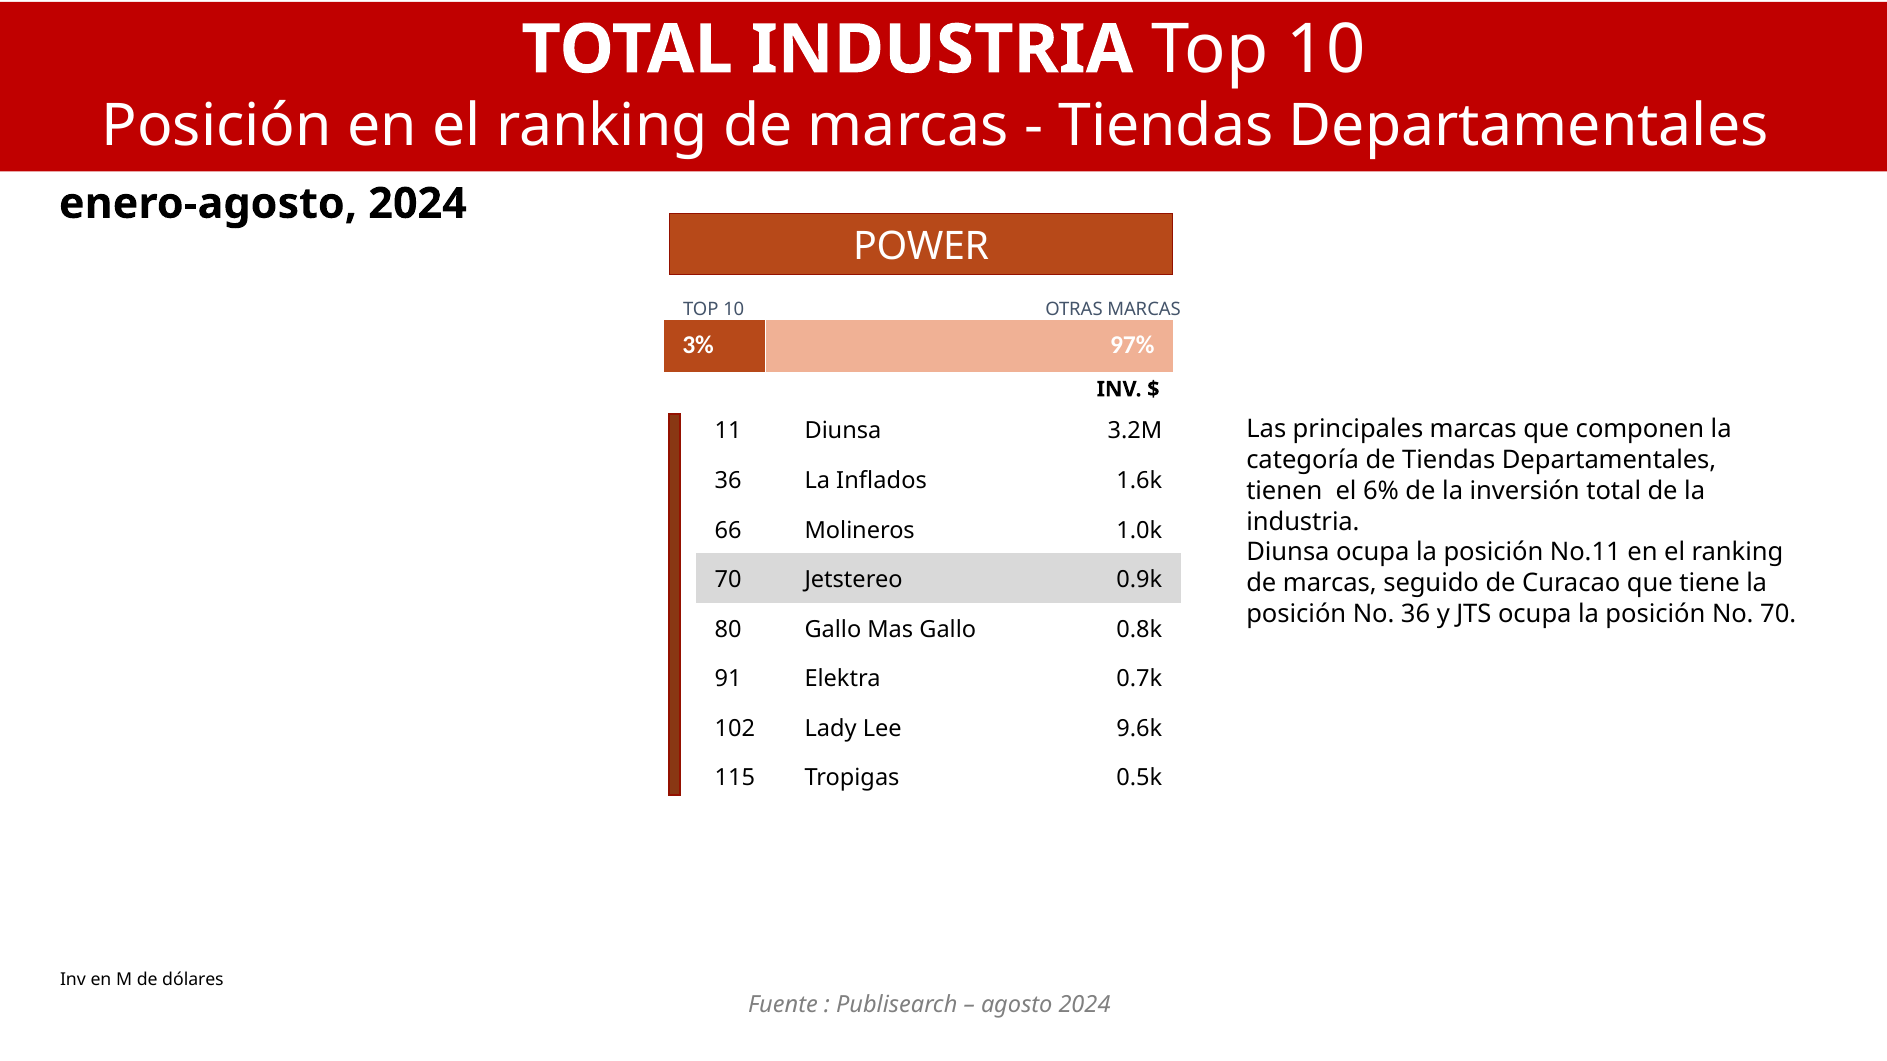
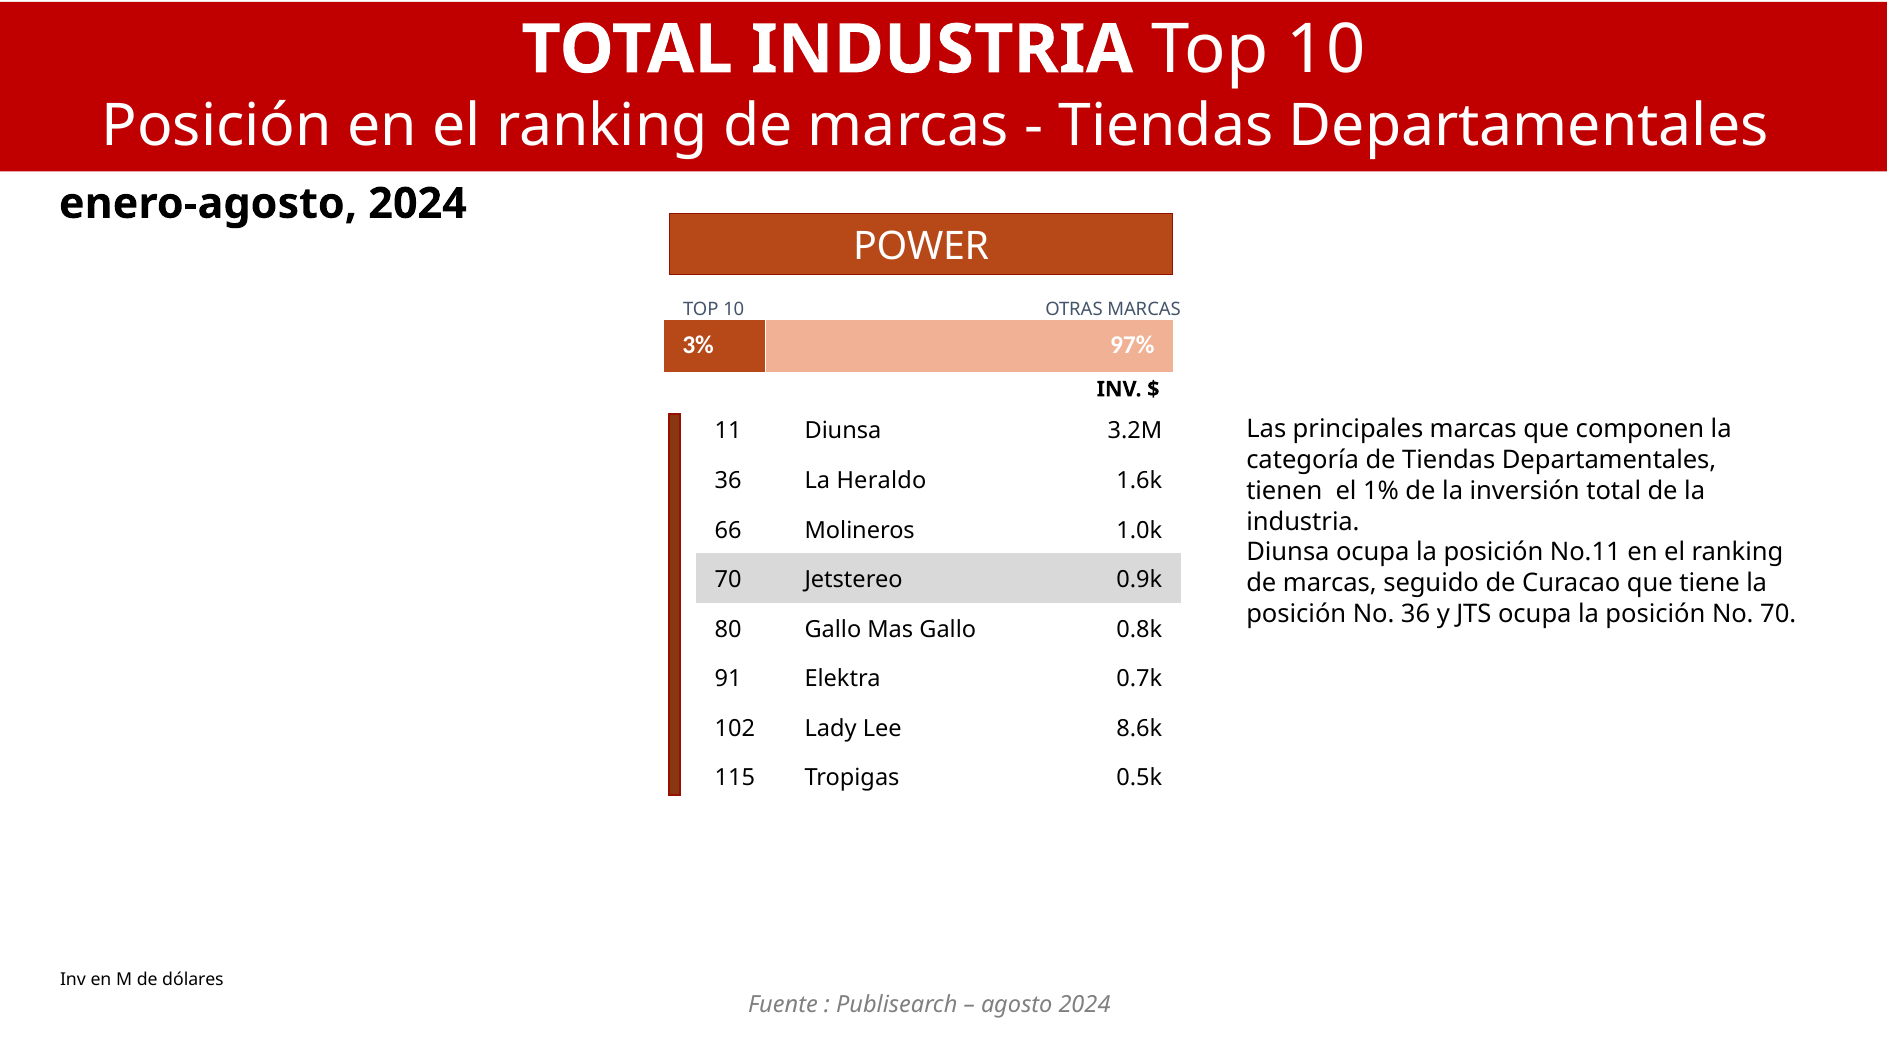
Inflados: Inflados -> Heraldo (882, 481)
6%: 6% -> 1% (1381, 491)
9.6k: 9.6k -> 8.6k (1139, 729)
